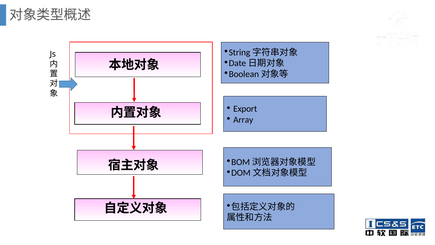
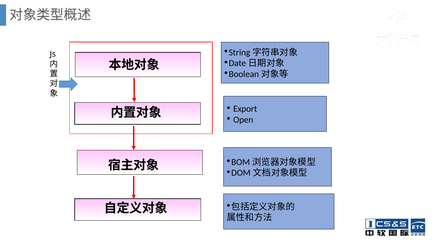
Array: Array -> Open (243, 120)
